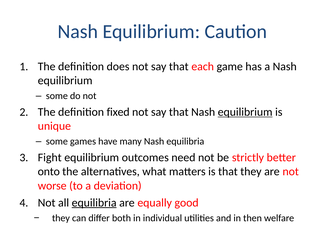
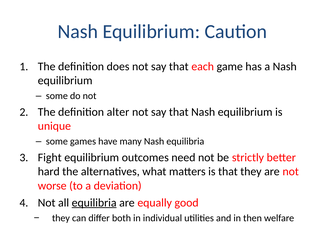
fixed: fixed -> alter (118, 112)
equilibrium underline: present -> none (245, 112)
onto: onto -> hard (49, 171)
